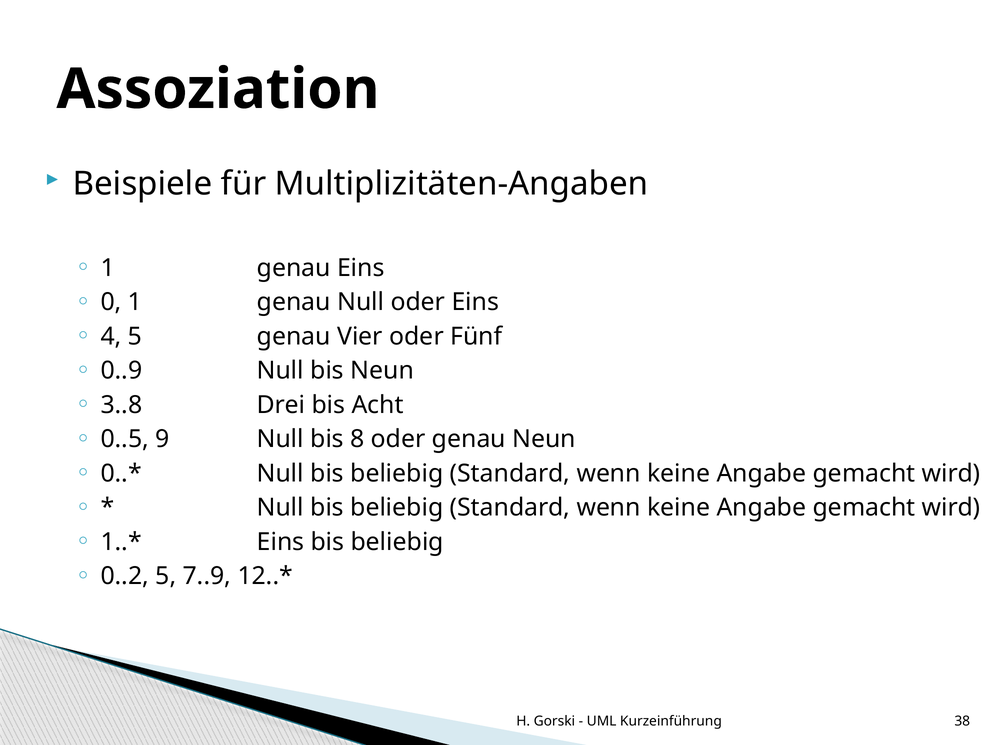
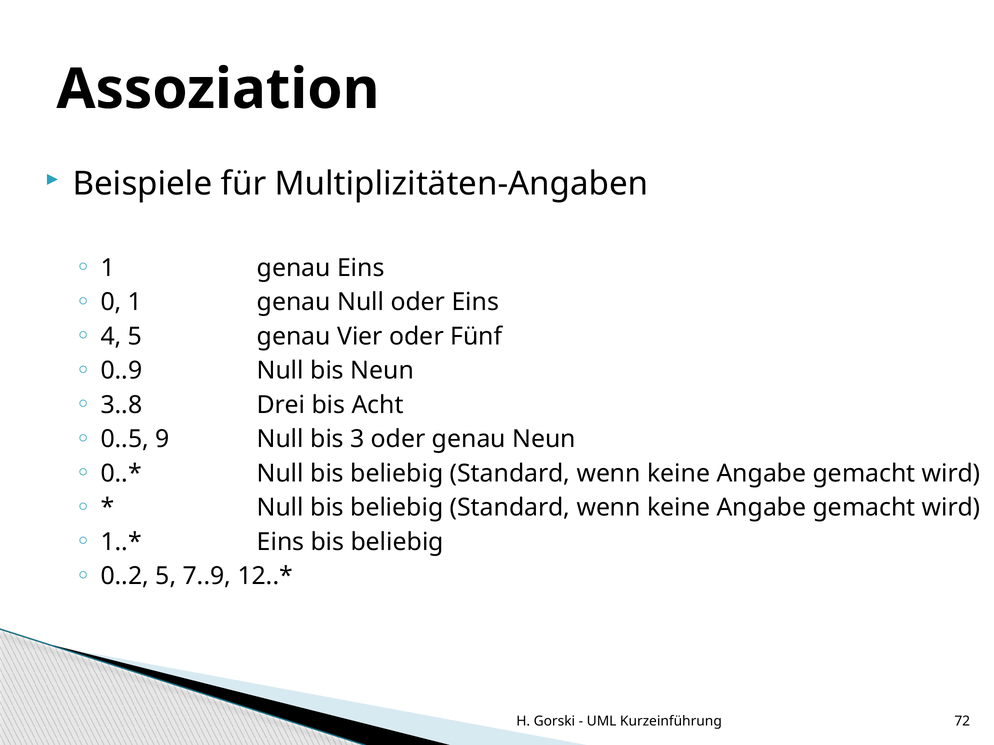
8: 8 -> 3 (357, 439)
38: 38 -> 72 (962, 722)
